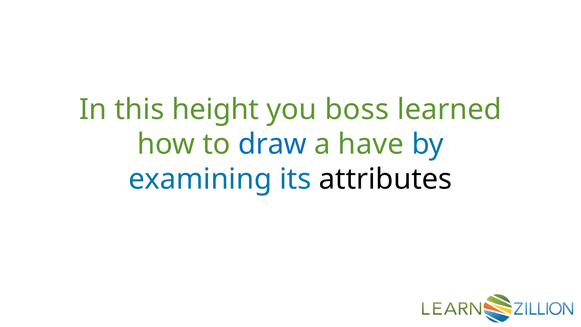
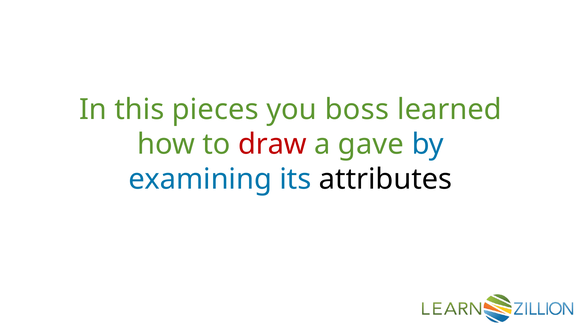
height: height -> pieces (215, 109)
draw colour: blue -> red (272, 144)
have: have -> gave (371, 144)
